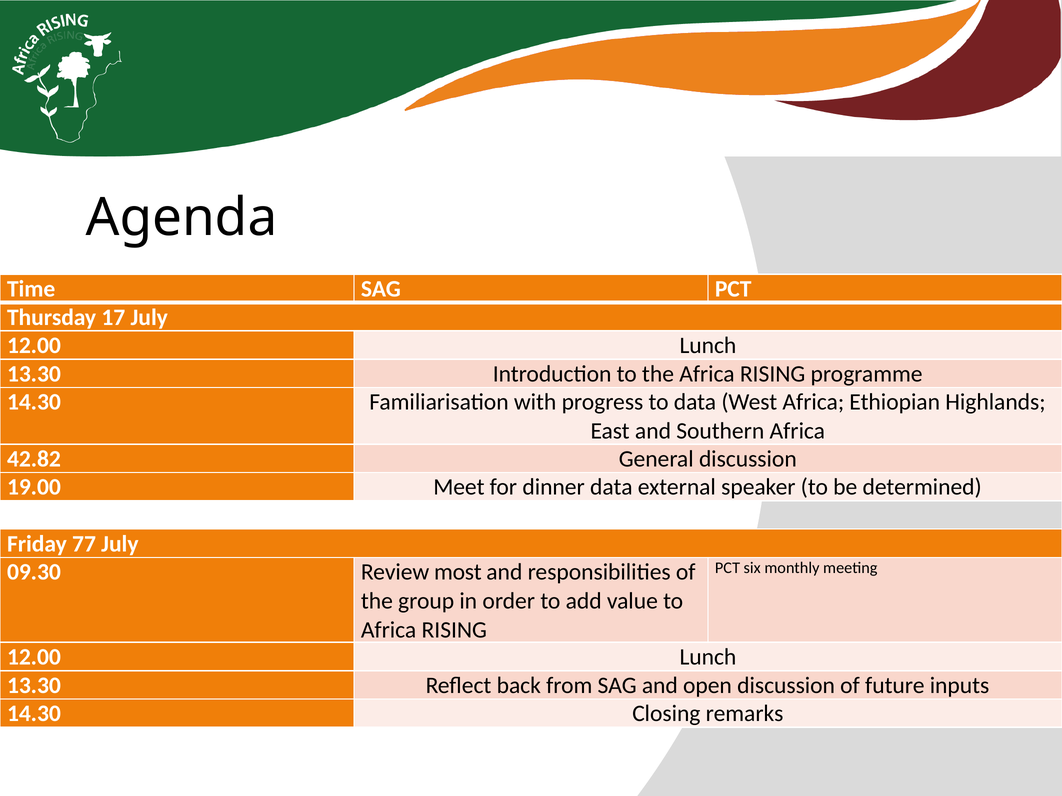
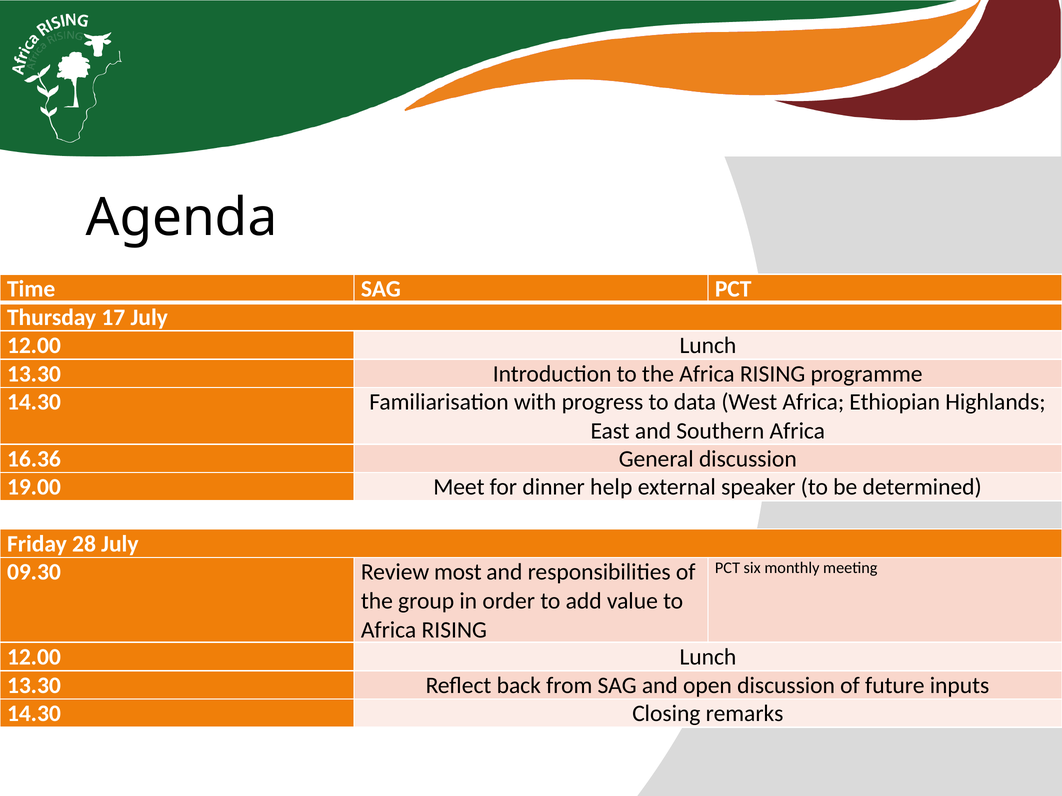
42.82: 42.82 -> 16.36 (34, 459)
dinner data: data -> help (611, 487)
77: 77 -> 28 (84, 544)
